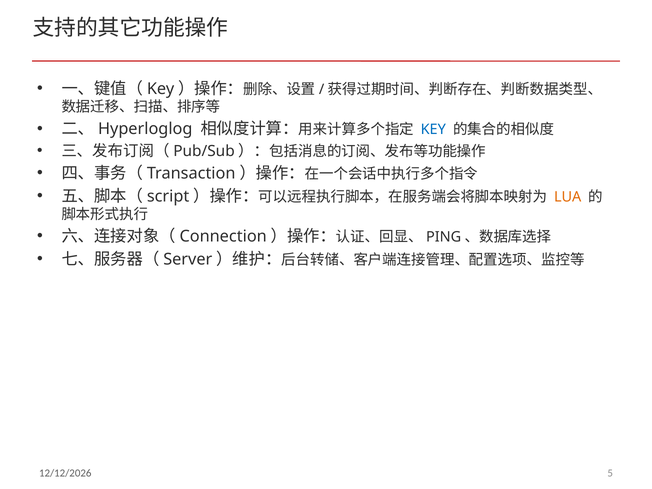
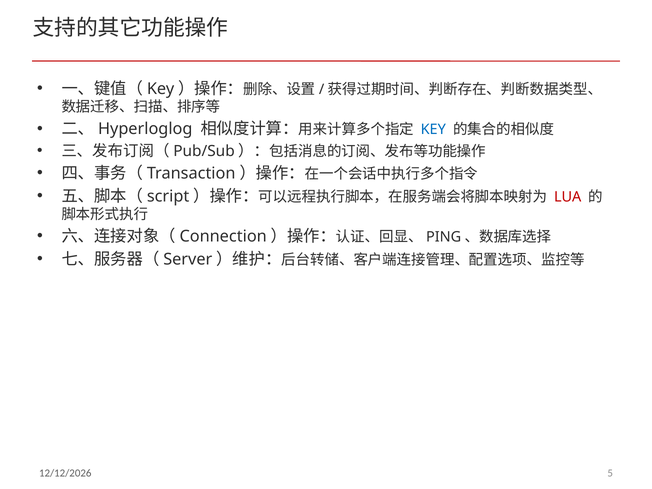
LUA colour: orange -> red (568, 197)
